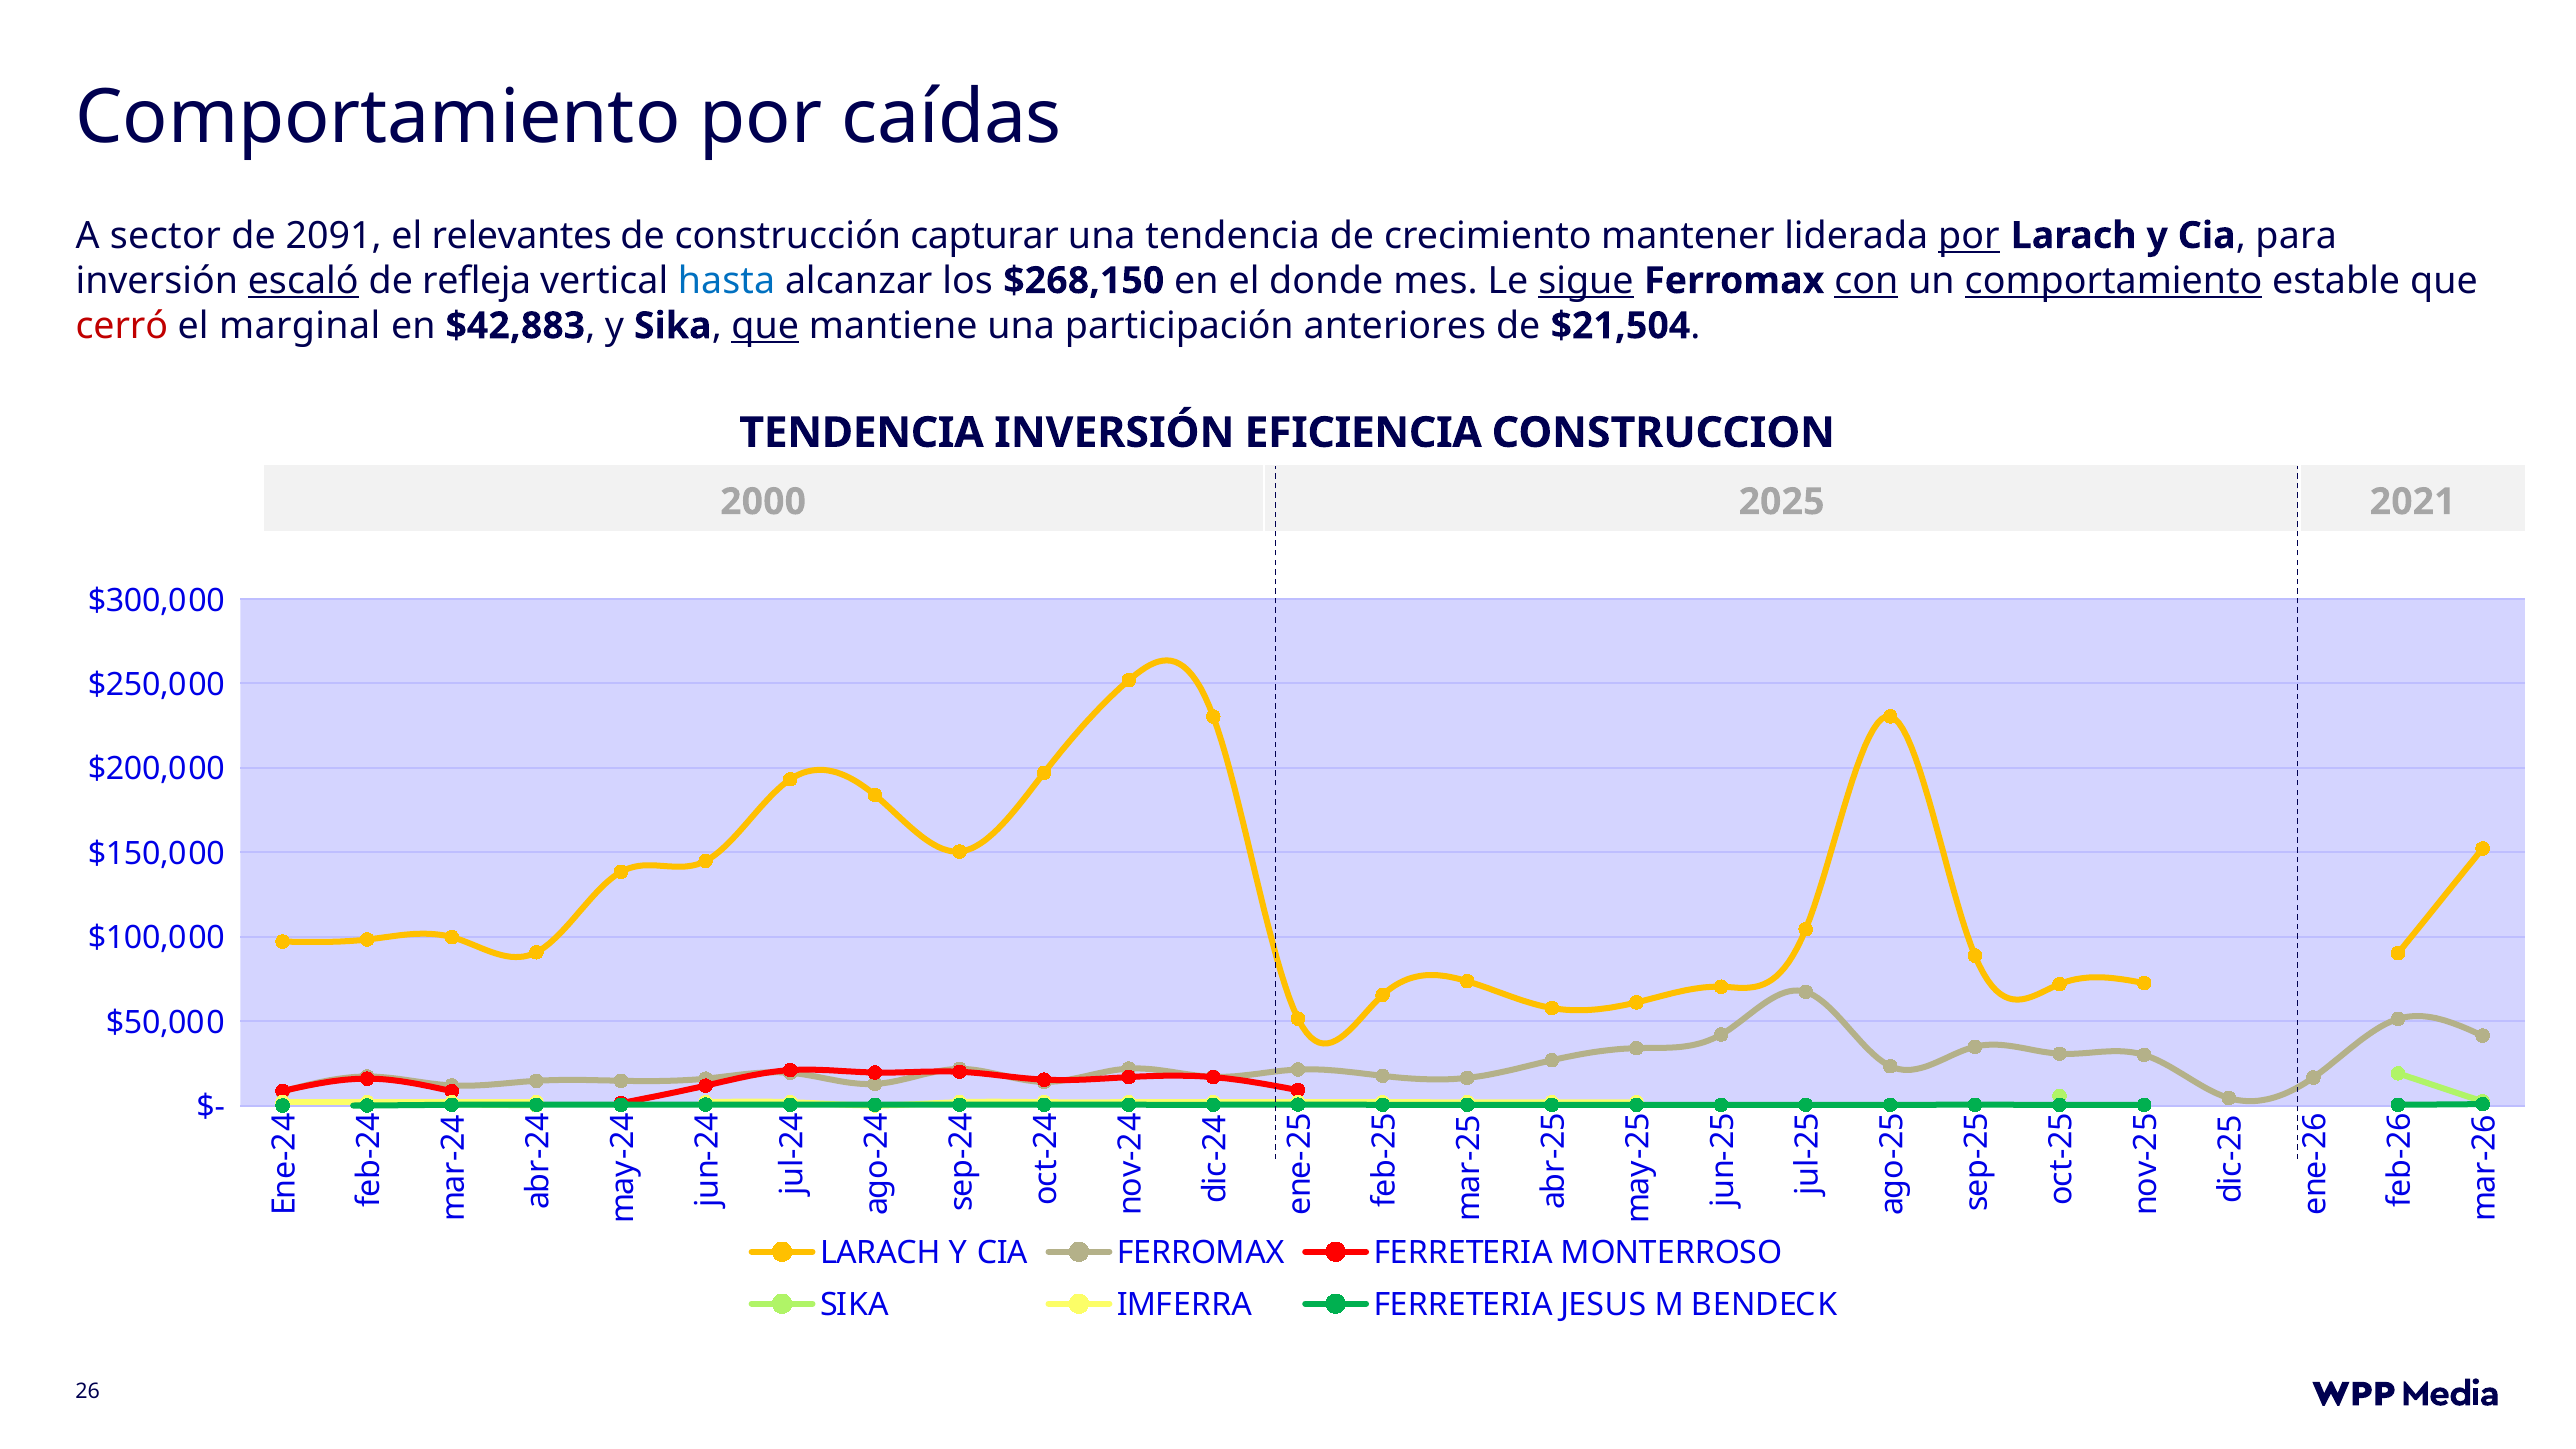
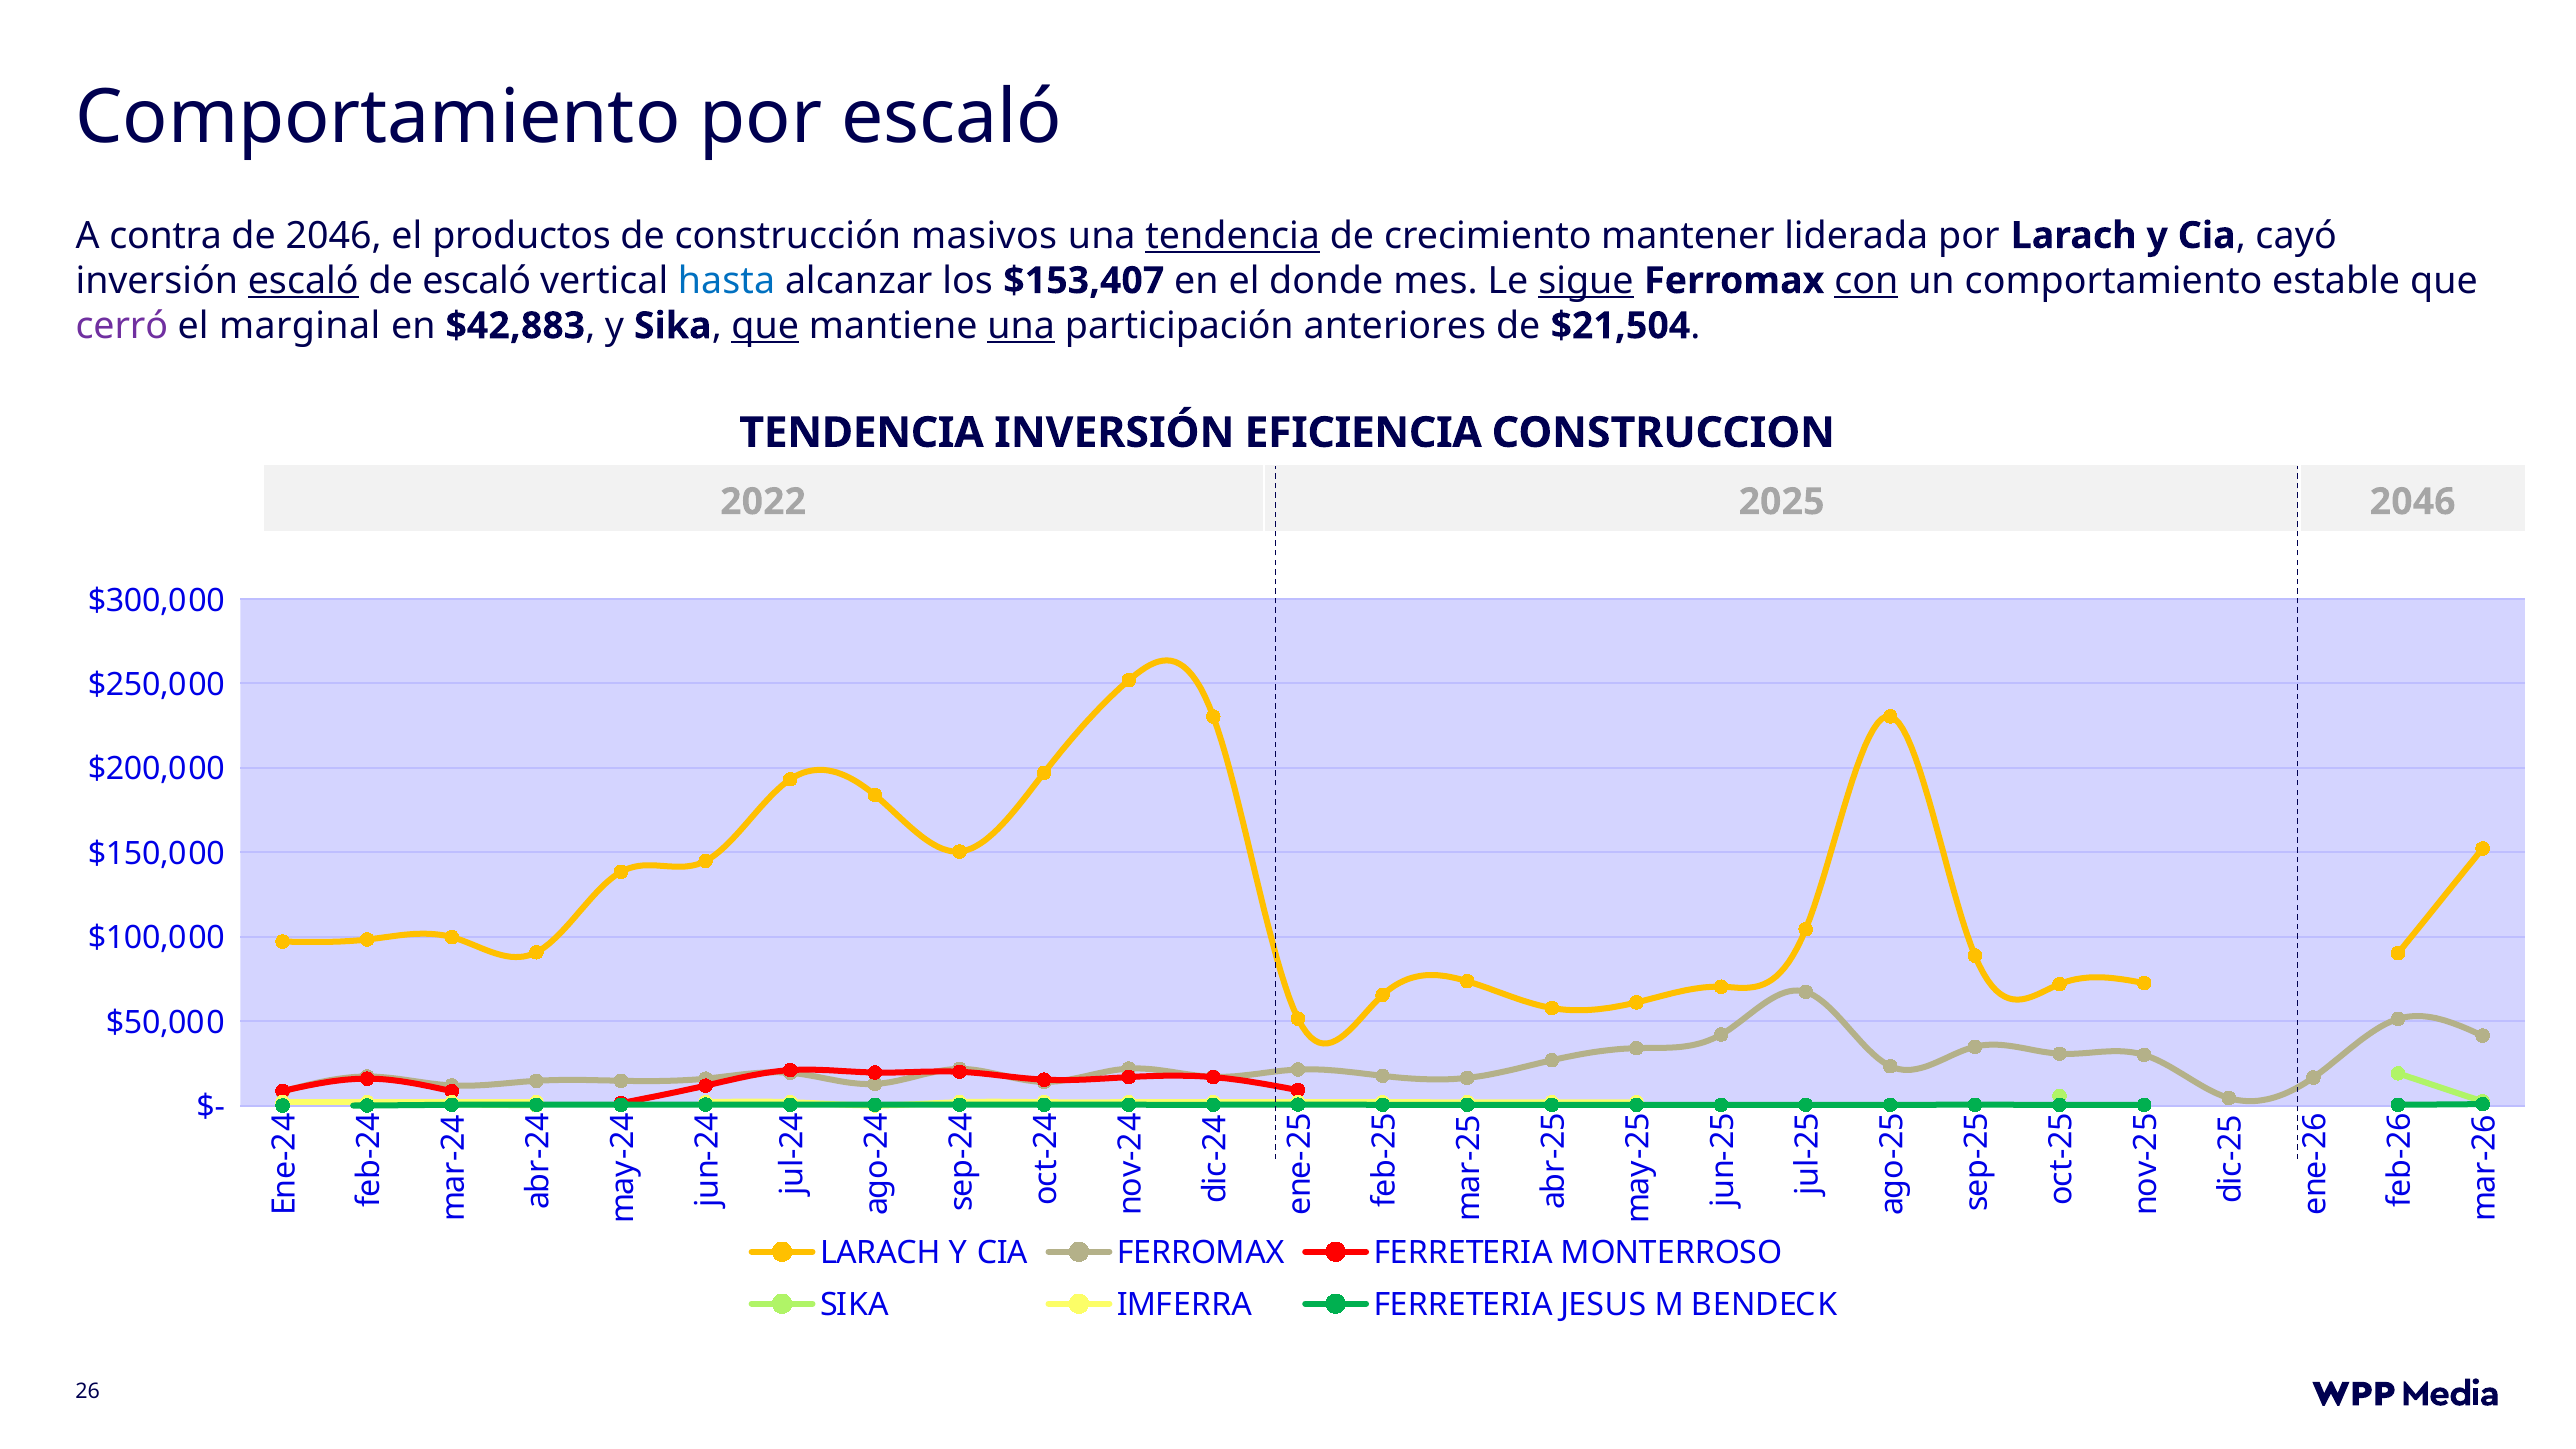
por caídas: caídas -> escaló (952, 117)
sector: sector -> contra (166, 236)
de 2091: 2091 -> 2046 (334, 236)
relevantes: relevantes -> productos (522, 236)
capturar: capturar -> masivos (984, 236)
tendencia underline: none -> present (1233, 236)
por underline: present -> none (1969, 236)
para: para -> cayó (2296, 236)
de refleja: refleja -> escaló (477, 281)
$268,150: $268,150 -> $153,407 (1084, 281)
comportamiento underline: present -> none (2114, 281)
cerró colour: red -> purple (122, 326)
una underline: none -> present (1021, 326)
2000: 2000 -> 2022 (763, 502)
2025 2021: 2021 -> 2046 (2413, 502)
